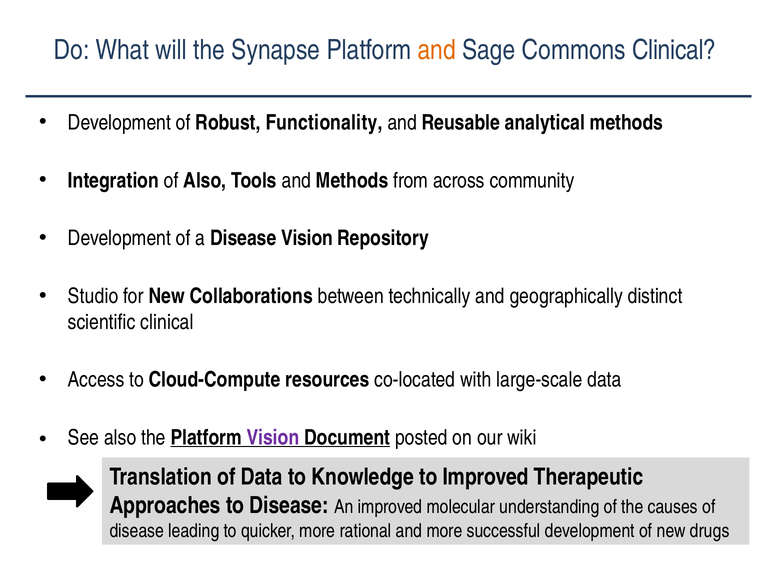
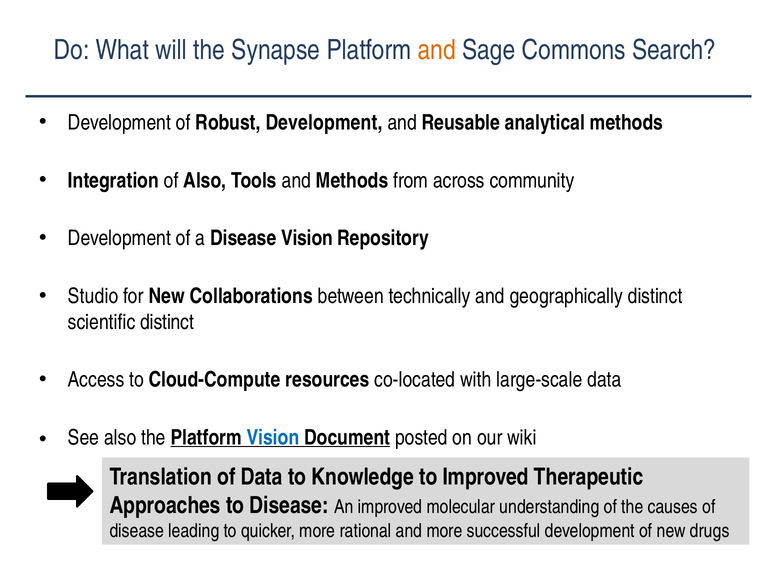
Commons Clinical: Clinical -> Search (674, 50)
Robust Functionality: Functionality -> Development (324, 123)
scientific clinical: clinical -> distinct (167, 322)
Vision colour: purple -> blue (273, 438)
